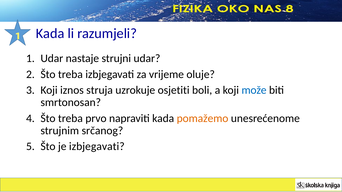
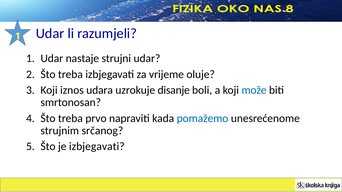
Kada: Kada -> Udar (50, 33)
struja: struja -> udara (100, 90)
osjetiti: osjetiti -> disanje (174, 90)
pomažemo colour: orange -> blue (203, 119)
